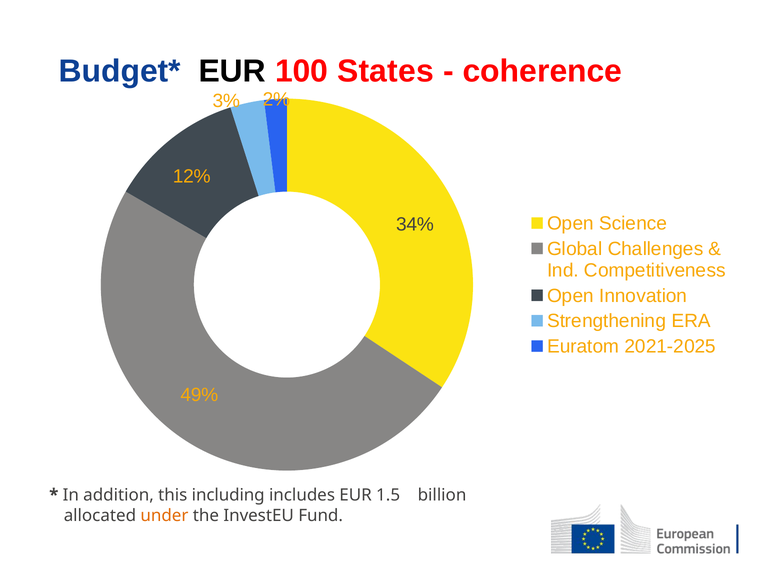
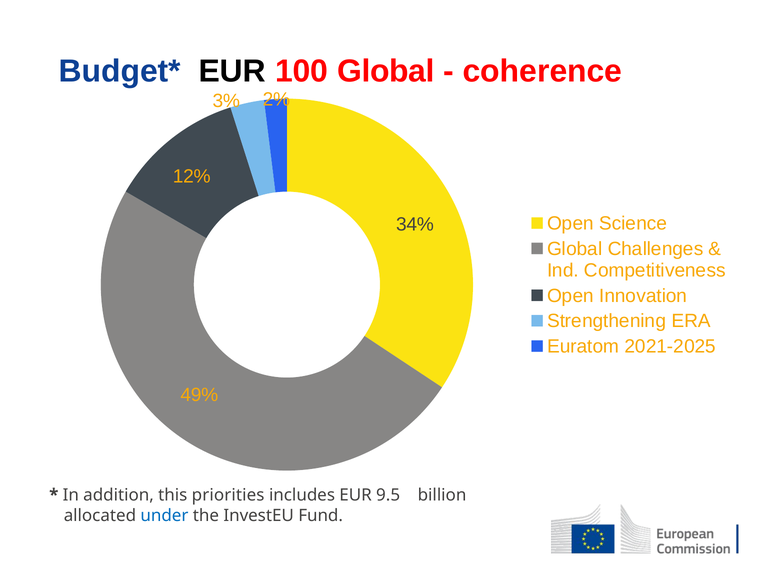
100 States: States -> Global (386, 71)
including: including -> priorities (228, 495)
1.5: 1.5 -> 9.5 (388, 495)
under colour: orange -> blue (164, 516)
